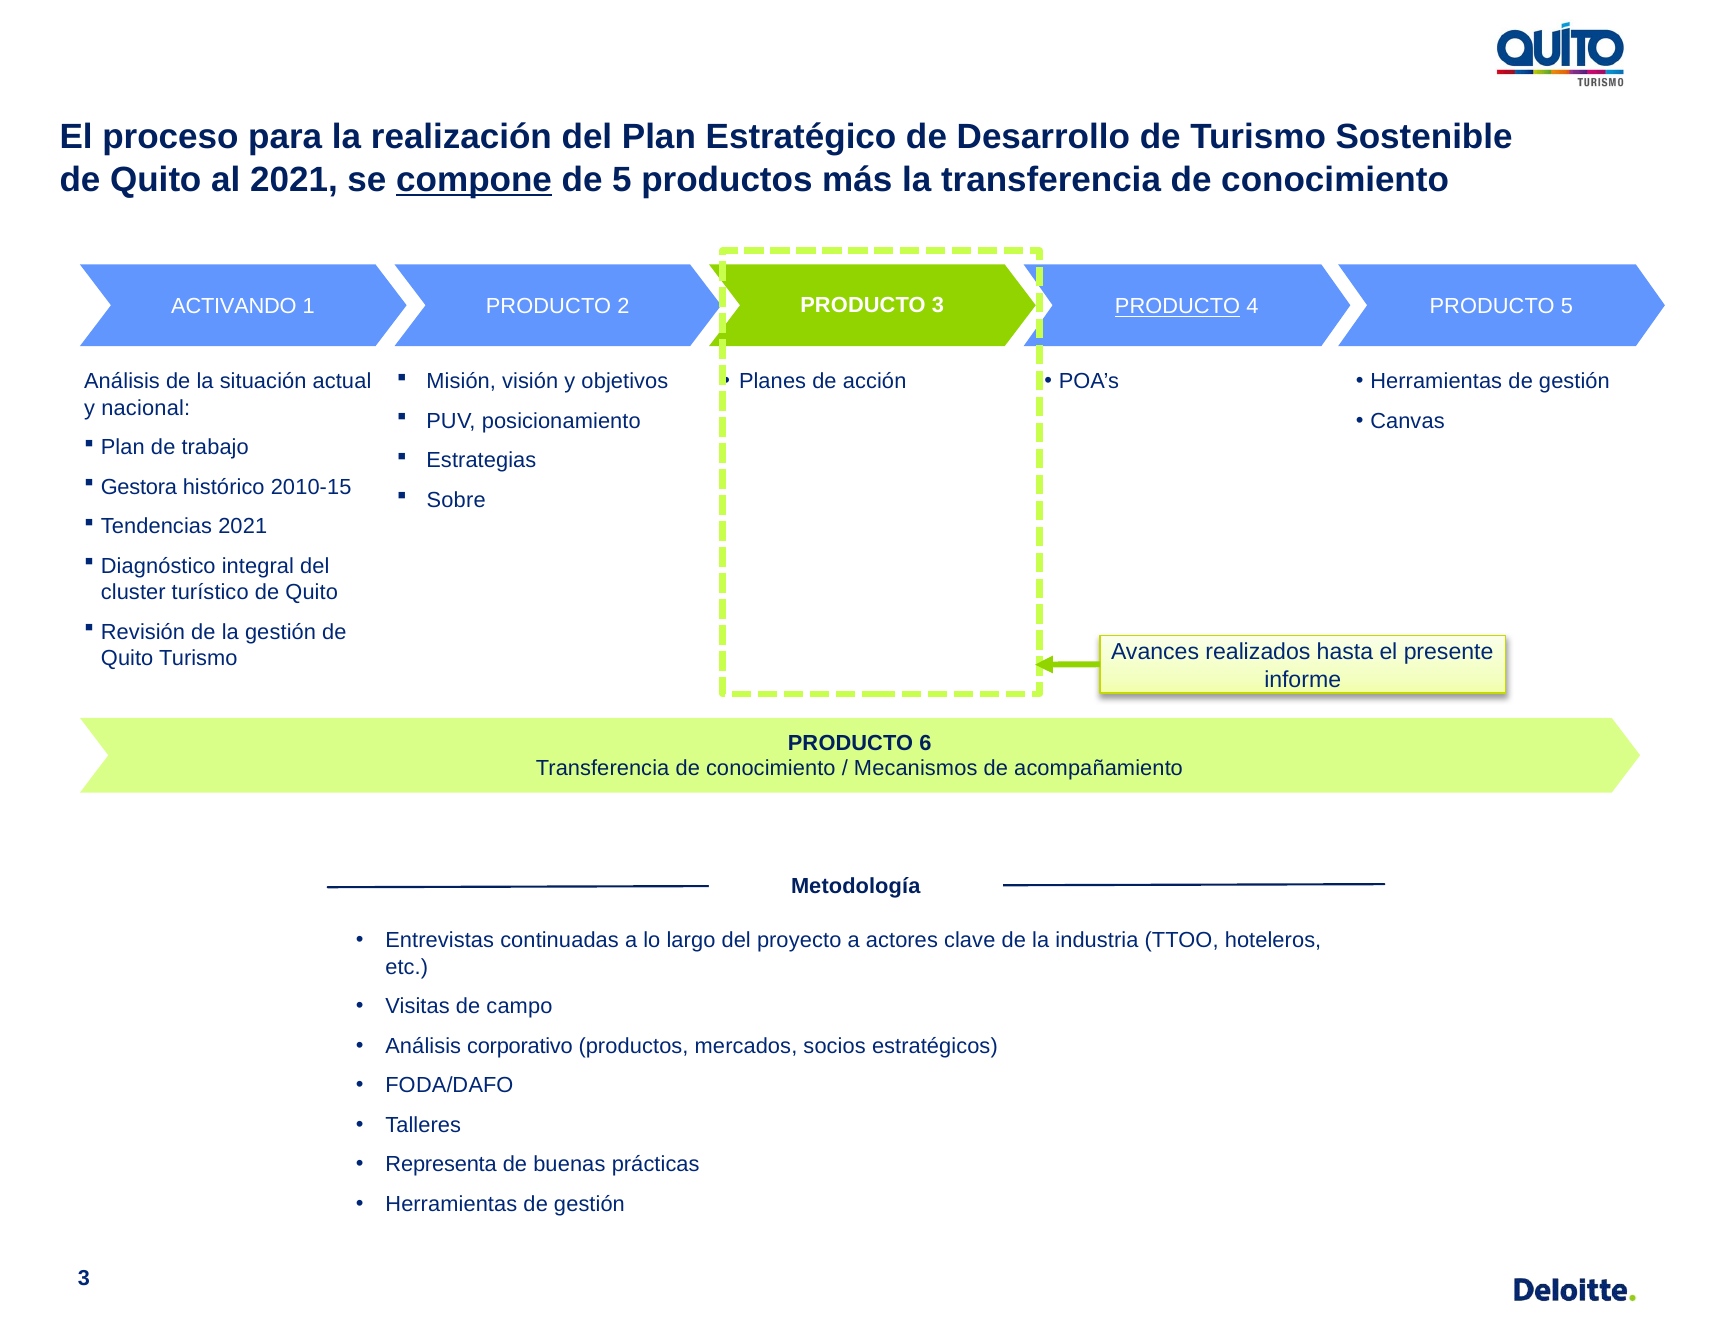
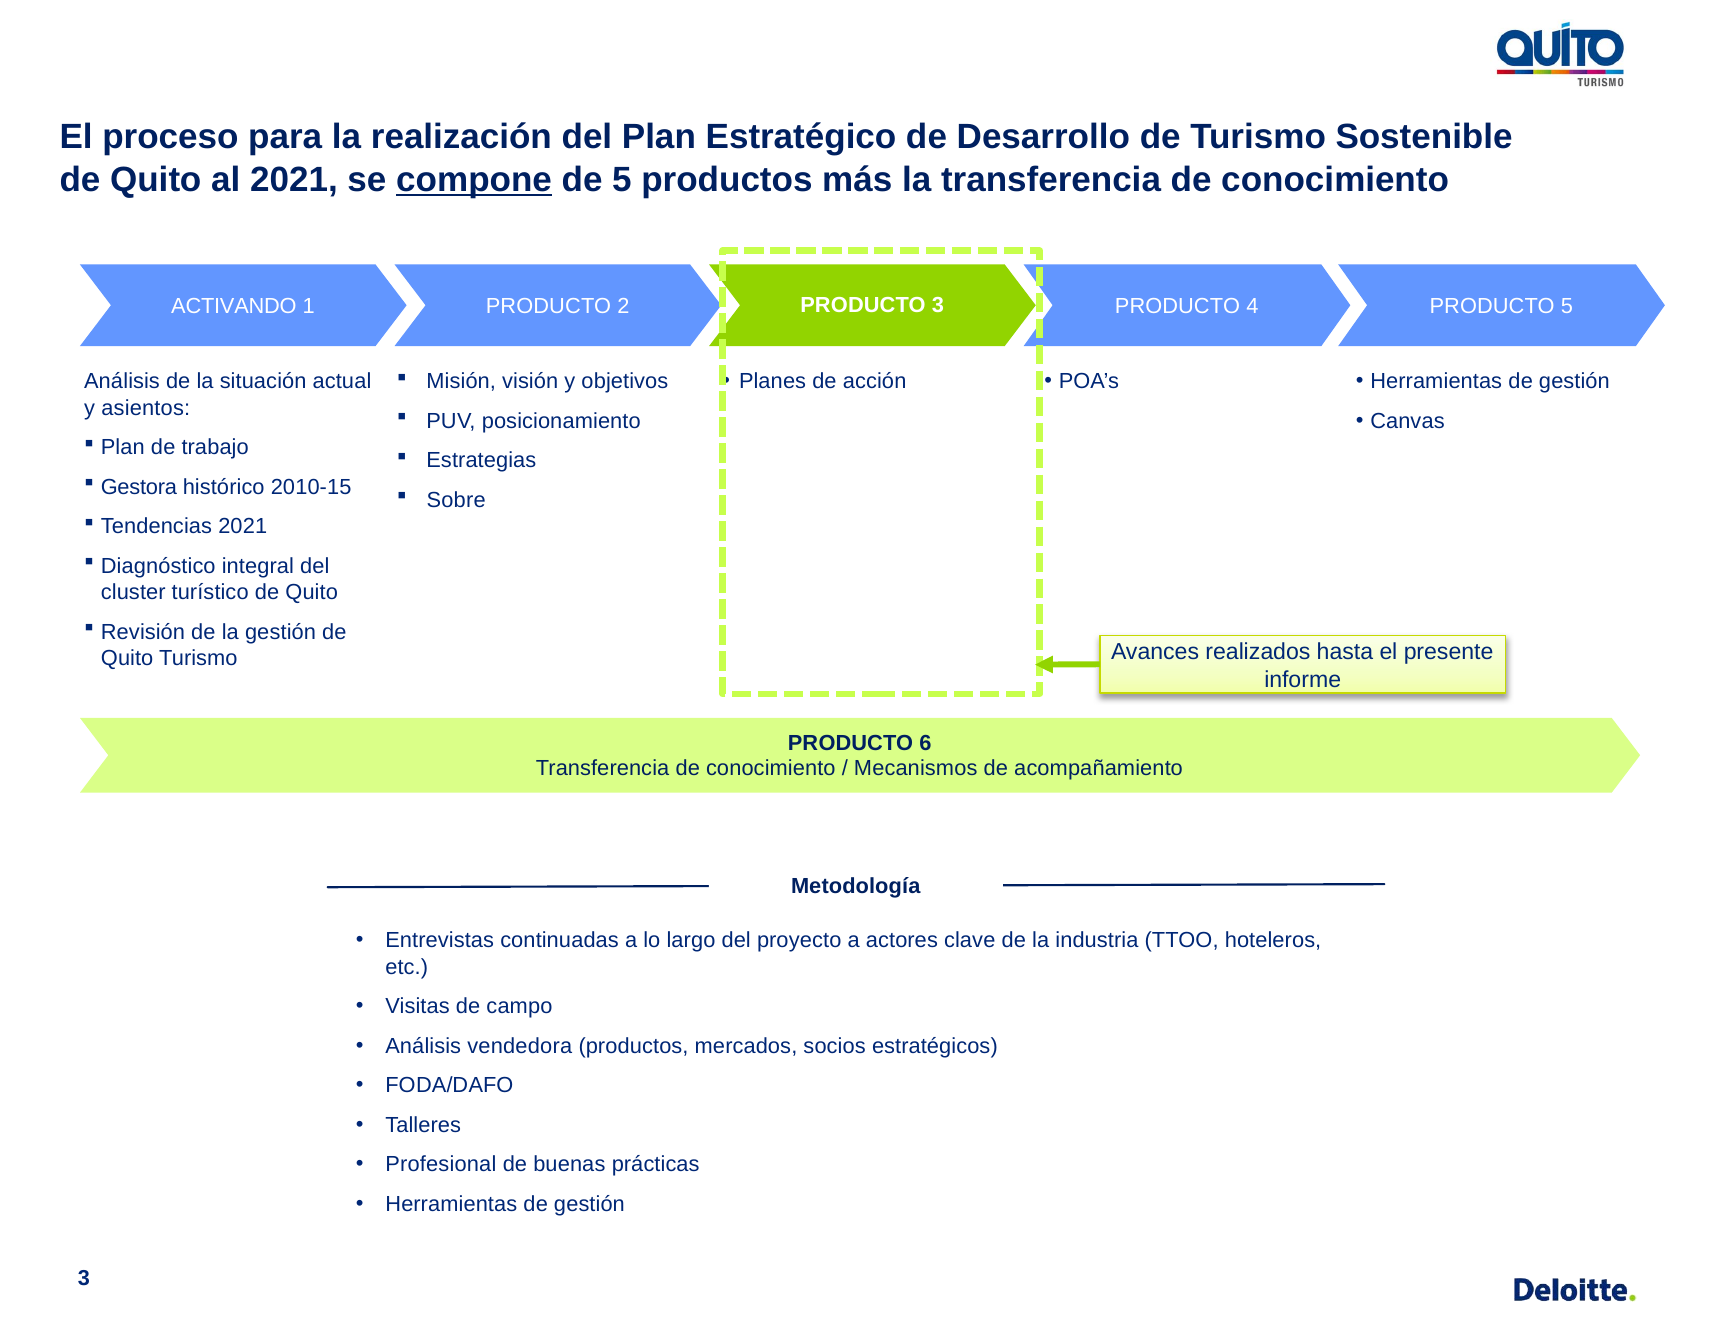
PRODUCTO underline: present -> none (1178, 307)
nacional: nacional -> asientos (146, 408)
corporativo: corporativo -> vendedora (520, 1046)
Representa: Representa -> Profesional (441, 1165)
